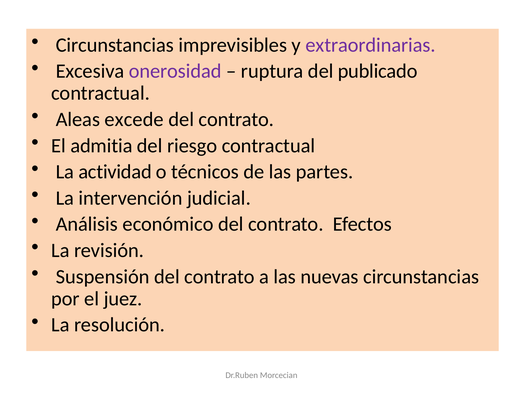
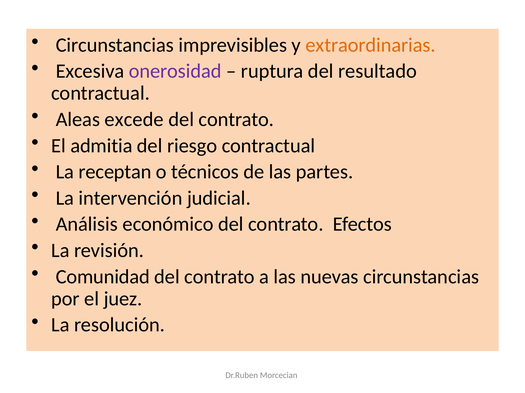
extraordinarias colour: purple -> orange (371, 45)
publicado: publicado -> resultado (377, 71)
actividad: actividad -> receptan (115, 172)
Suspensión: Suspensión -> Comunidad (103, 277)
